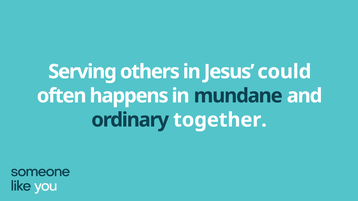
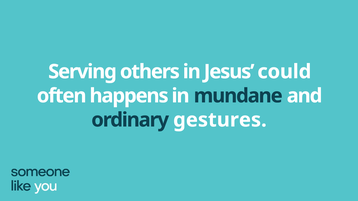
together: together -> gestures (220, 120)
